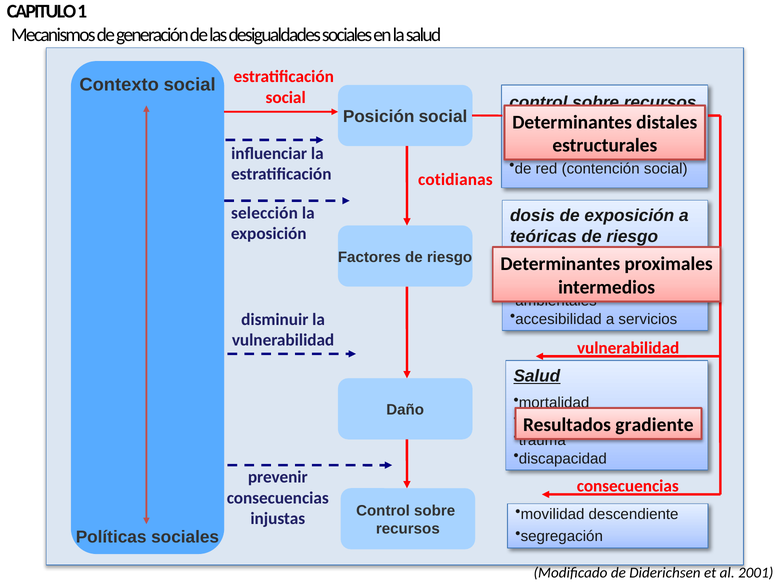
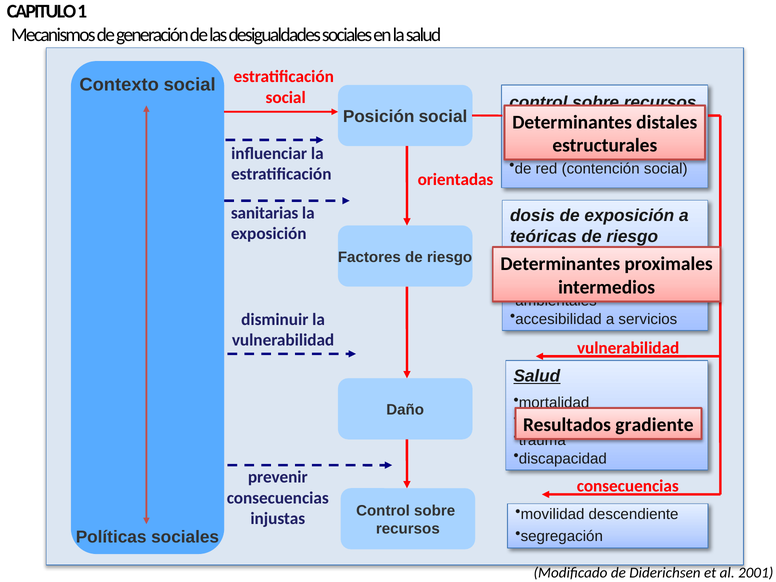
cotidianas: cotidianas -> orientadas (455, 179)
selección: selección -> sanitarias (265, 213)
